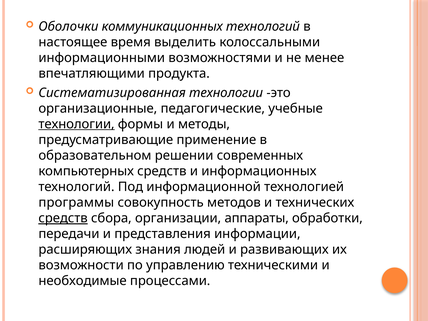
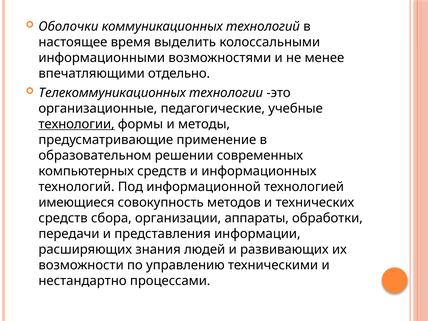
продукта: продукта -> отдельно (179, 74)
Систематизированная: Систематизированная -> Телекоммуникационных (112, 93)
программы: программы -> имеющиеся (76, 203)
средств underline: present -> none (63, 218)
необходимые: необходимые -> нестандартно (83, 281)
